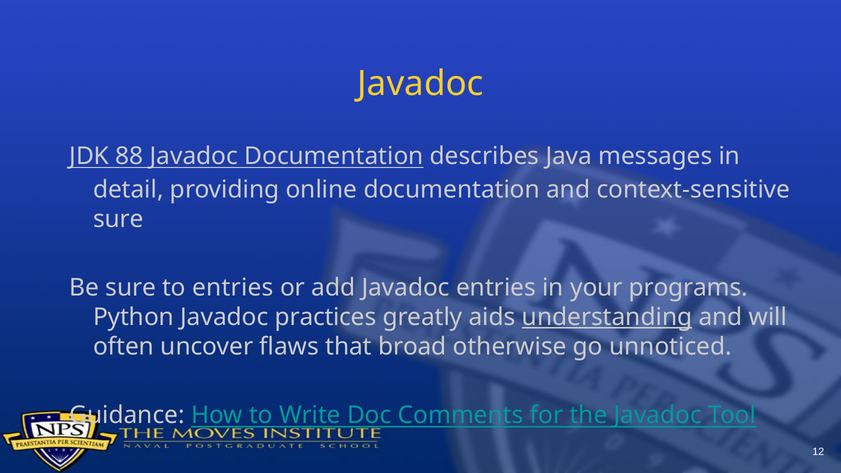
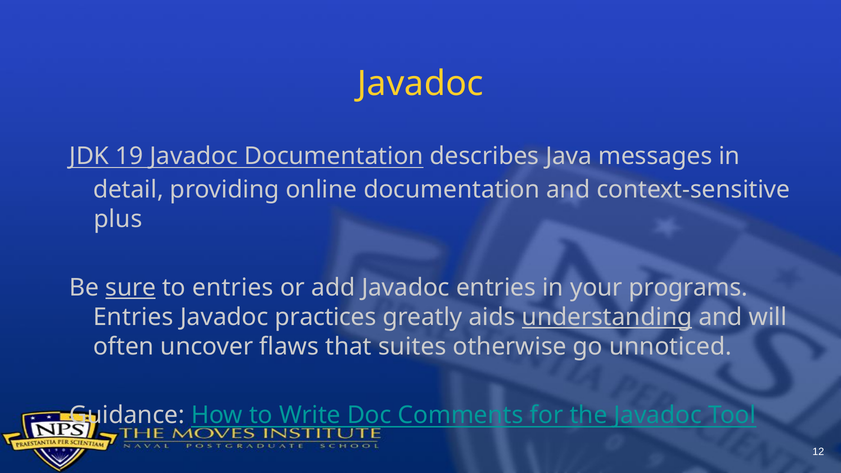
88: 88 -> 19 (129, 156)
sure: sure -> plus (118, 219)
sure underline: none -> present (131, 288)
Python: Python -> Entries (133, 317)
broad: broad -> suites (412, 347)
